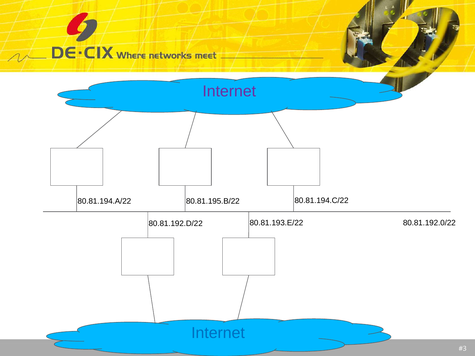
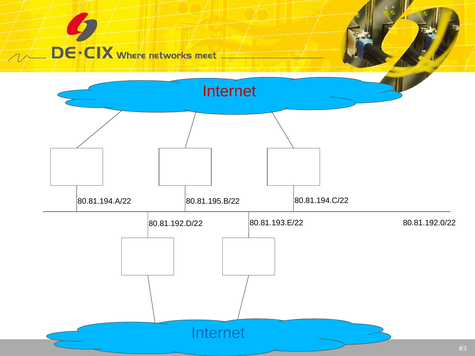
Internet colour: purple -> red (229, 91)
